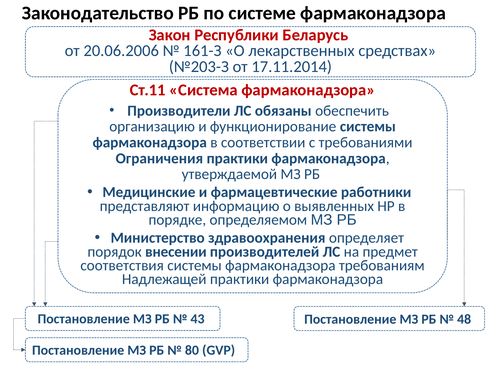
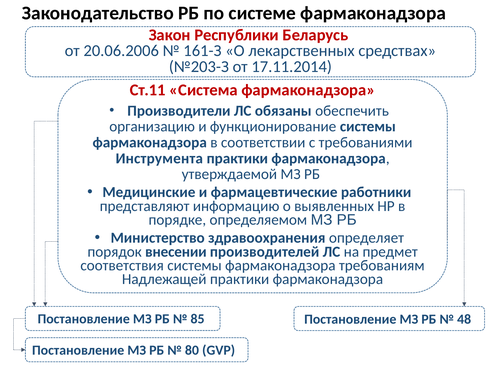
Ограничения: Ограничения -> Инструмента (159, 158)
43: 43 -> 85 (198, 319)
